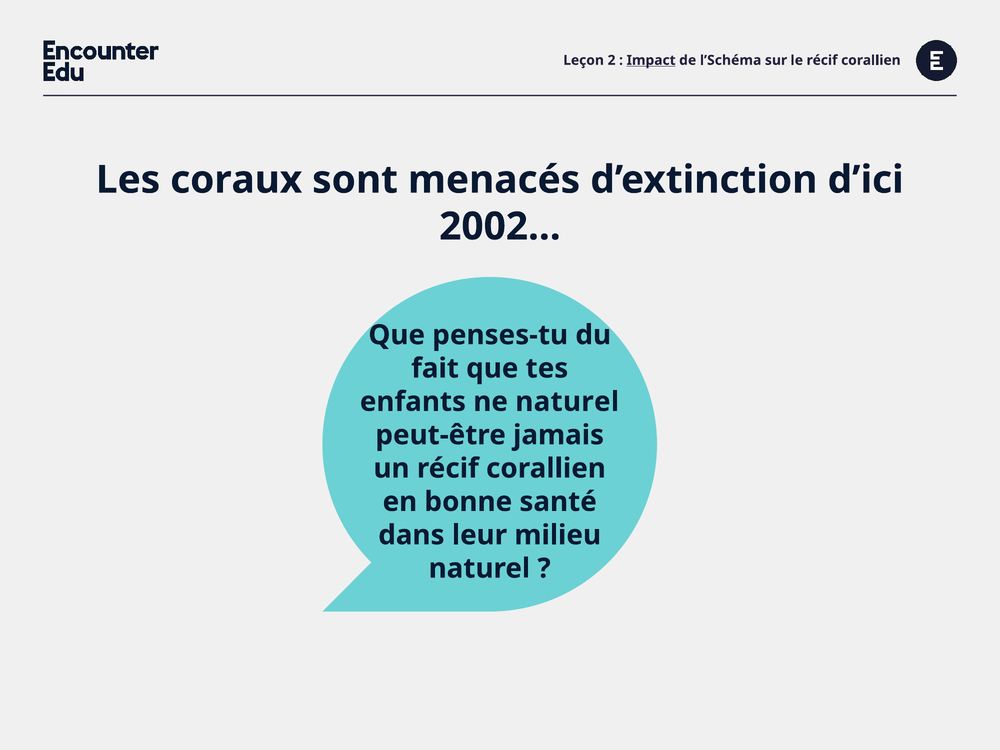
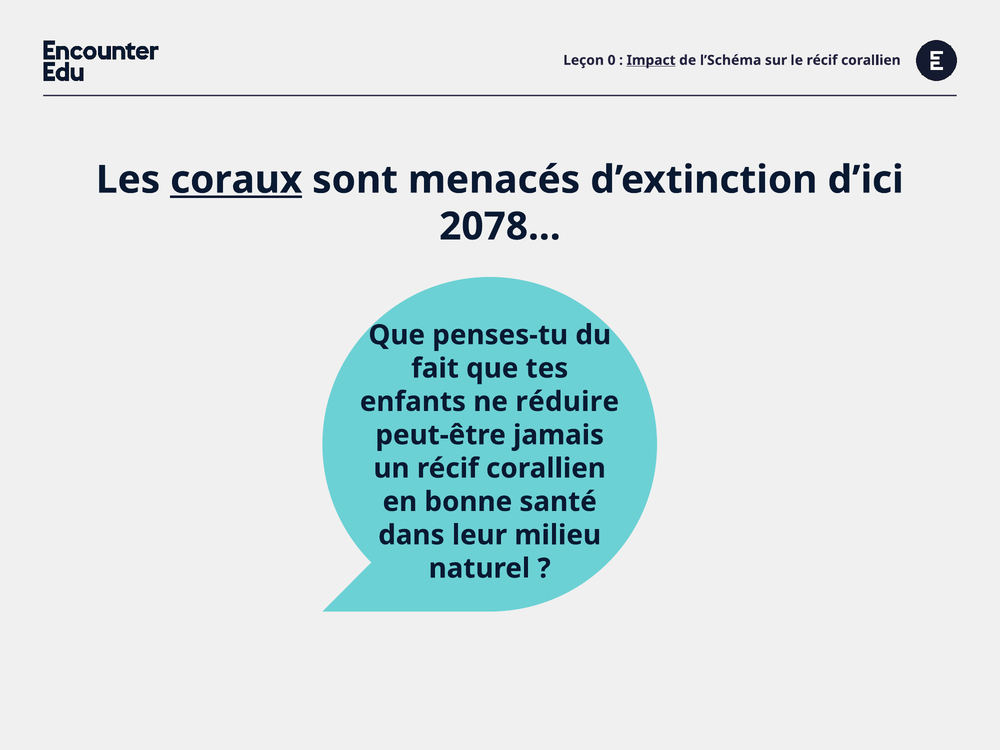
2: 2 -> 0 (612, 60)
coraux underline: none -> present (236, 180)
2002: 2002 -> 2078 (500, 227)
ne naturel: naturel -> réduire (567, 402)
